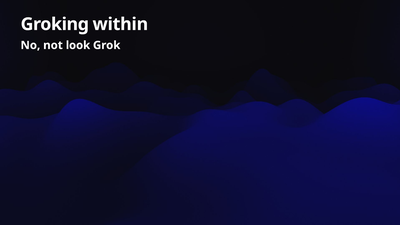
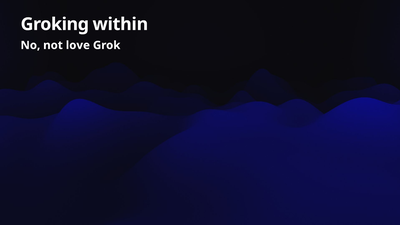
look: look -> love (78, 45)
